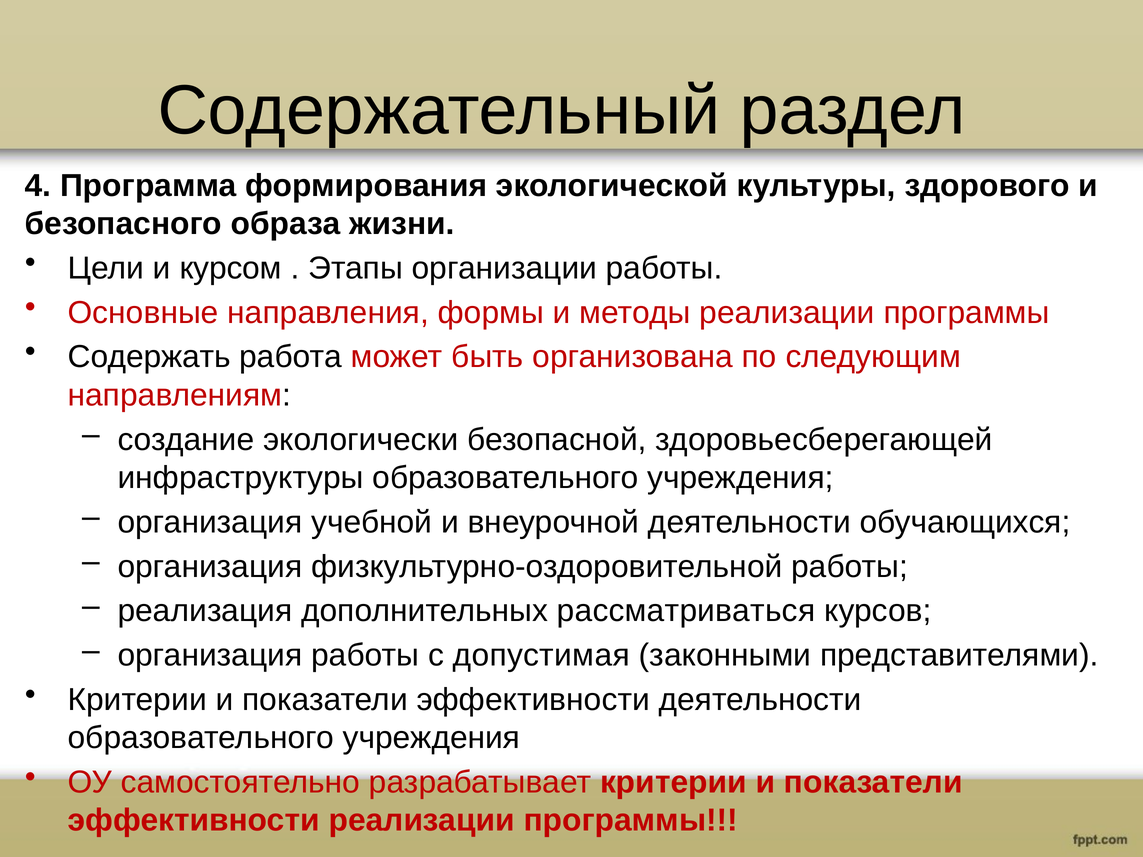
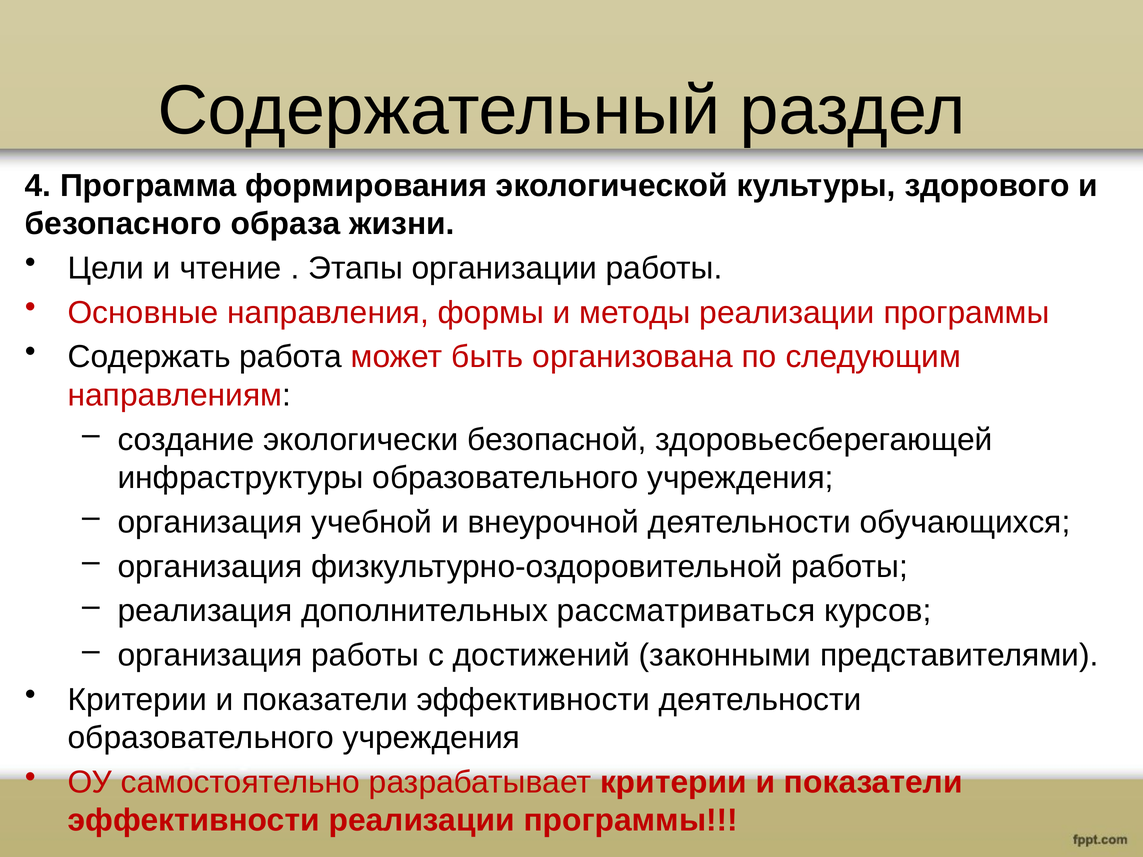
курсом: курсом -> чтение (231, 268)
допустимая: допустимая -> достижений (541, 656)
